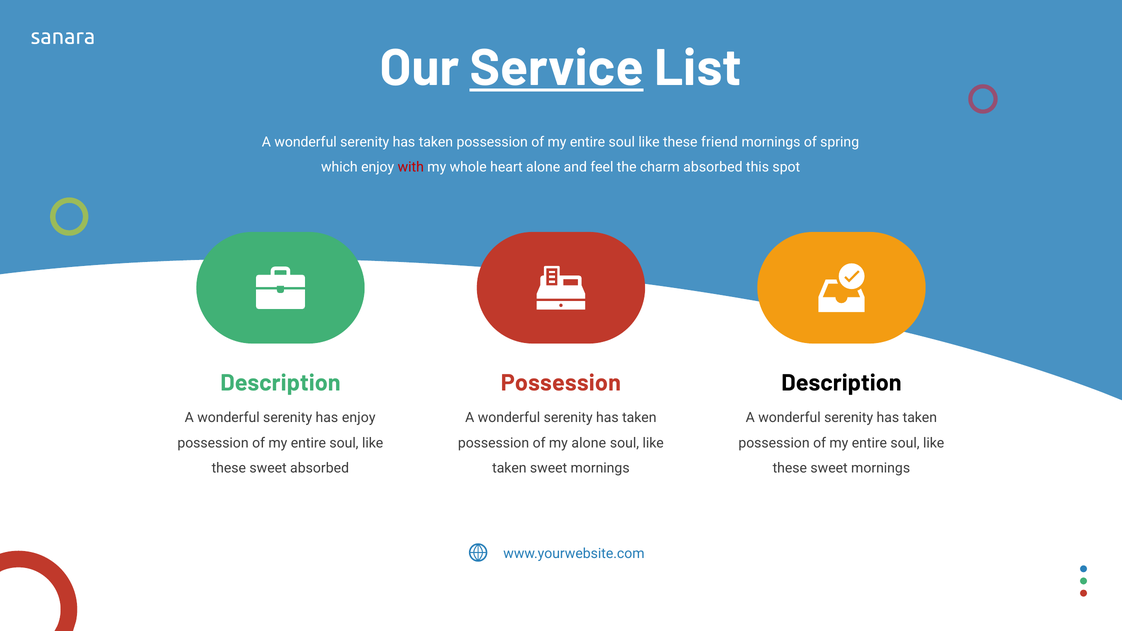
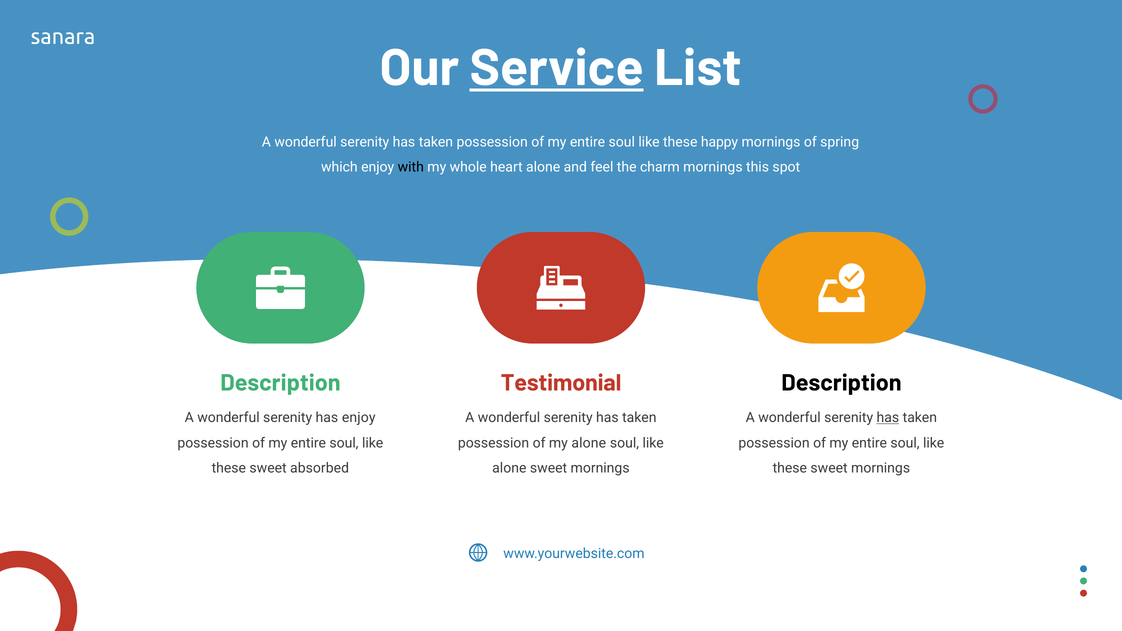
friend: friend -> happy (720, 142)
with colour: red -> black (411, 167)
charm absorbed: absorbed -> mornings (713, 167)
Possession: Possession -> Testimonial (561, 383)
has underline: none -> present (888, 418)
taken: taken -> alone (509, 468)
